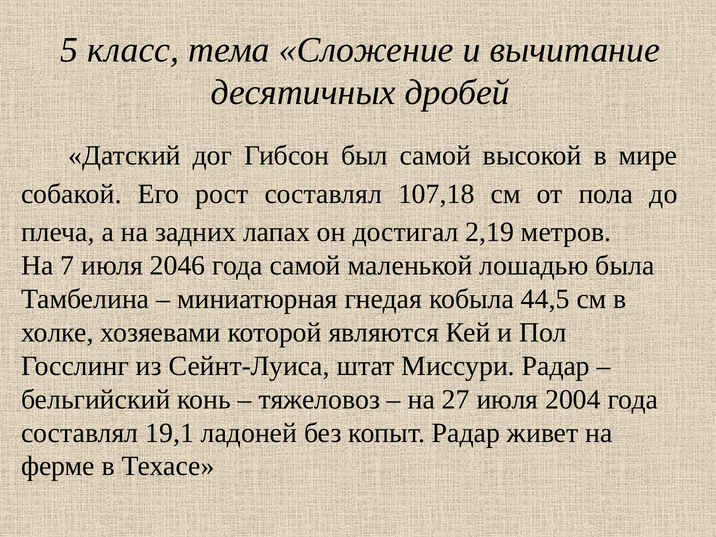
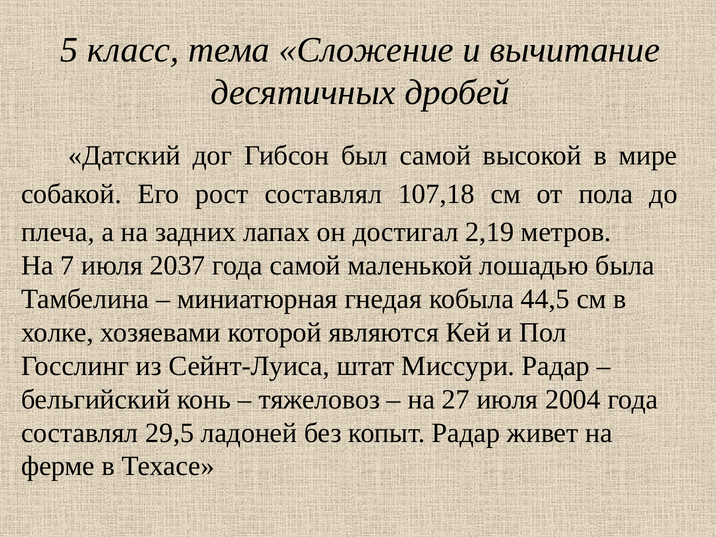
2046: 2046 -> 2037 (178, 266)
19,1: 19,1 -> 29,5 (170, 433)
